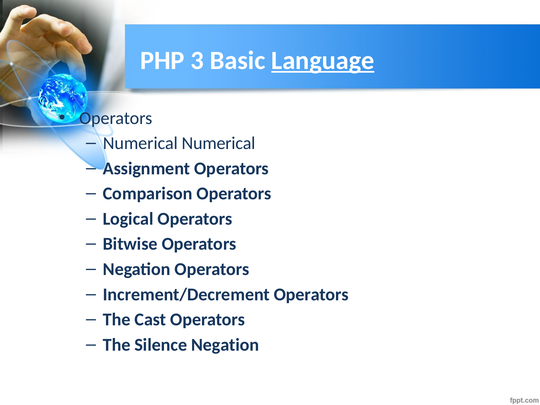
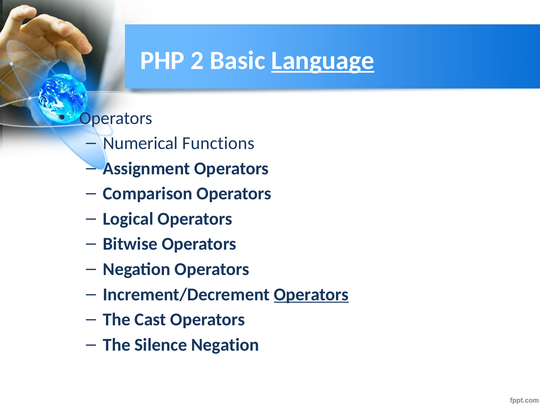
3: 3 -> 2 (197, 60)
Numerical Numerical: Numerical -> Functions (218, 143)
Operators underline: none -> present (311, 294)
